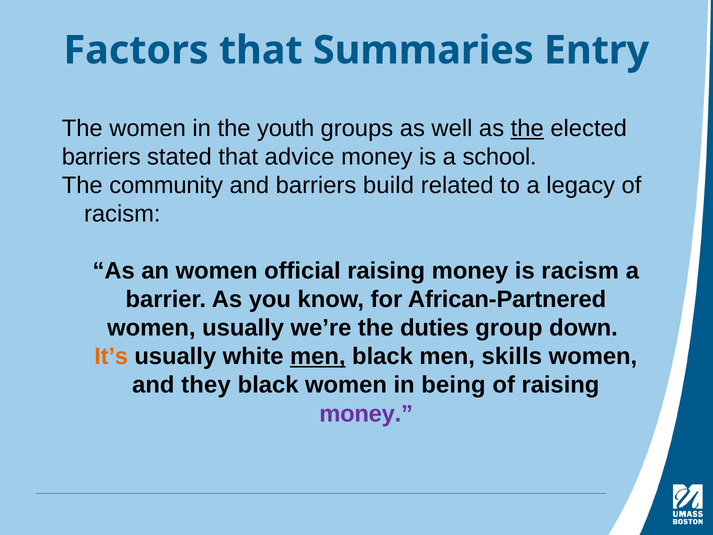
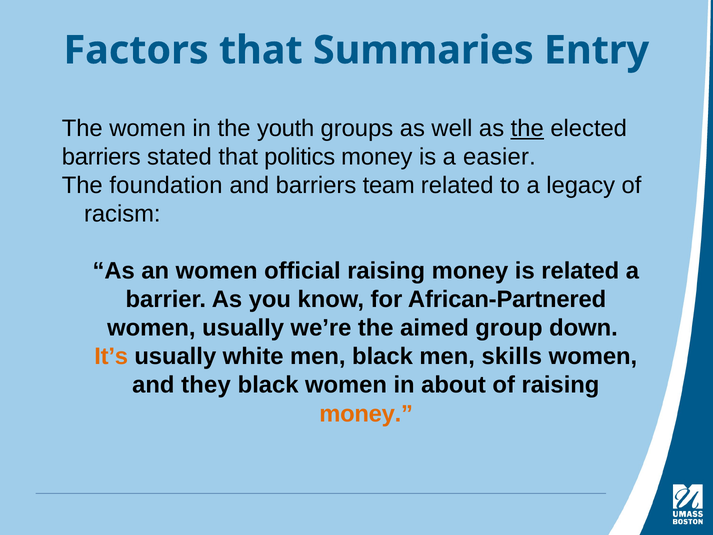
advice: advice -> politics (300, 157)
school: school -> easier (499, 157)
community: community -> foundation (166, 185)
build: build -> team (389, 185)
is racism: racism -> related (580, 271)
duties: duties -> aimed (434, 328)
men underline: present -> none (318, 356)
being: being -> about (454, 385)
money colour: purple -> orange (366, 413)
